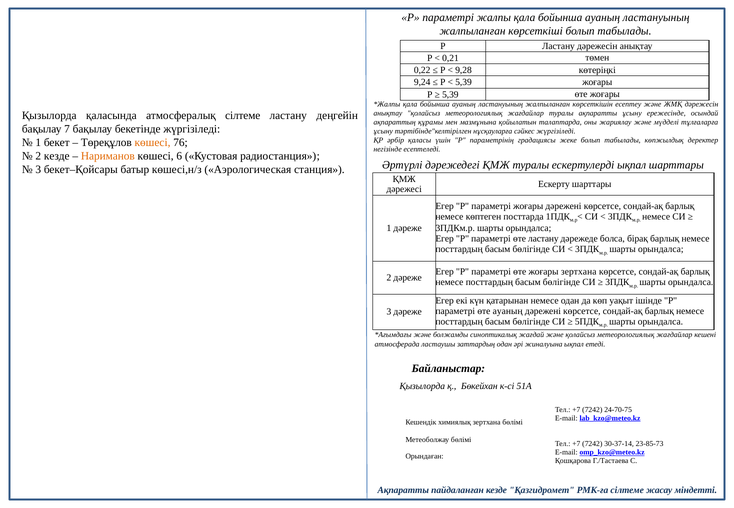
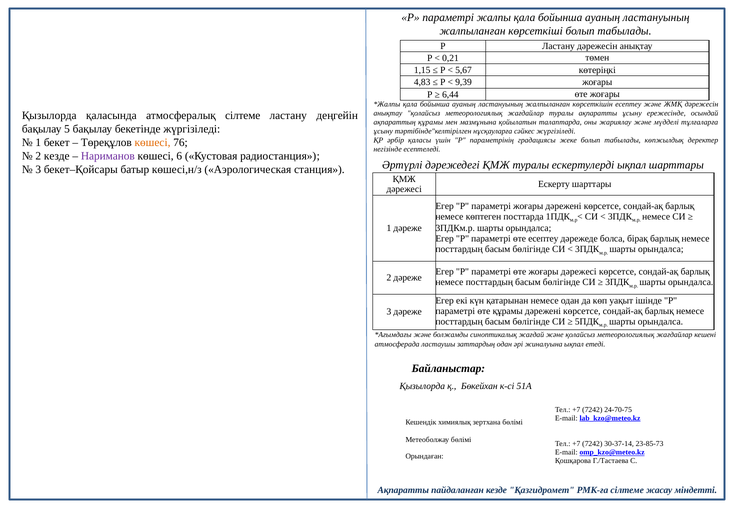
0,22: 0,22 -> 1,15 (422, 70)
9,28: 9,28 -> 5,67 (464, 70)
9,24: 9,24 -> 4,83 (422, 82)
5,39: 5,39 -> 9,39 (464, 82)
5,39: 5,39 -> 6,44 (450, 95)
7: 7 -> 5 (67, 129)
Нариманов colour: orange -> purple (108, 156)
өте ластану: ластану -> есептеу (543, 239)
жоғары зертхана: зертхана -> дәрежесі (579, 272)
өте ауаның: ауаның -> құрамы (508, 311)
